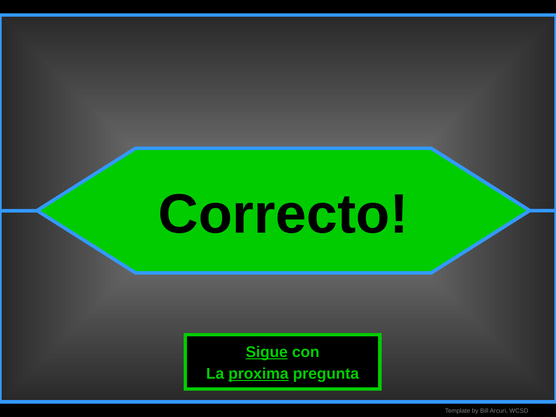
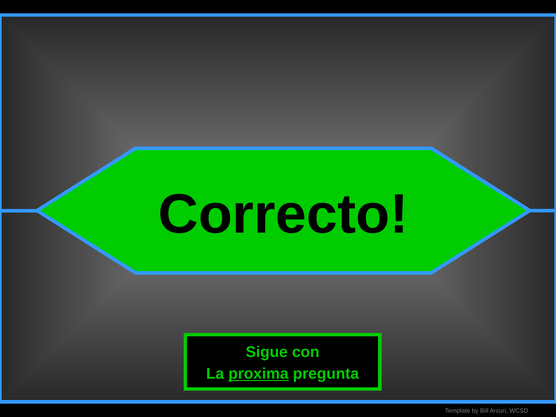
Sigue underline: present -> none (267, 352)
